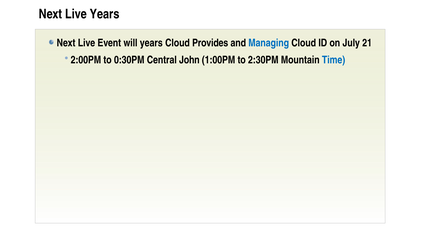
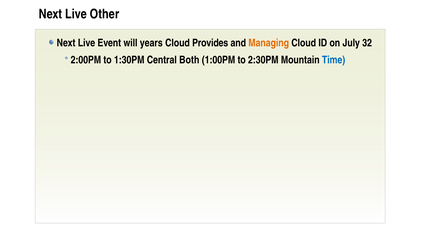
Live Years: Years -> Other (105, 14)
Managing colour: blue -> orange (269, 43)
21: 21 -> 32 (367, 43)
0:30PM: 0:30PM -> 1:30PM (129, 60)
John: John -> Both (189, 60)
